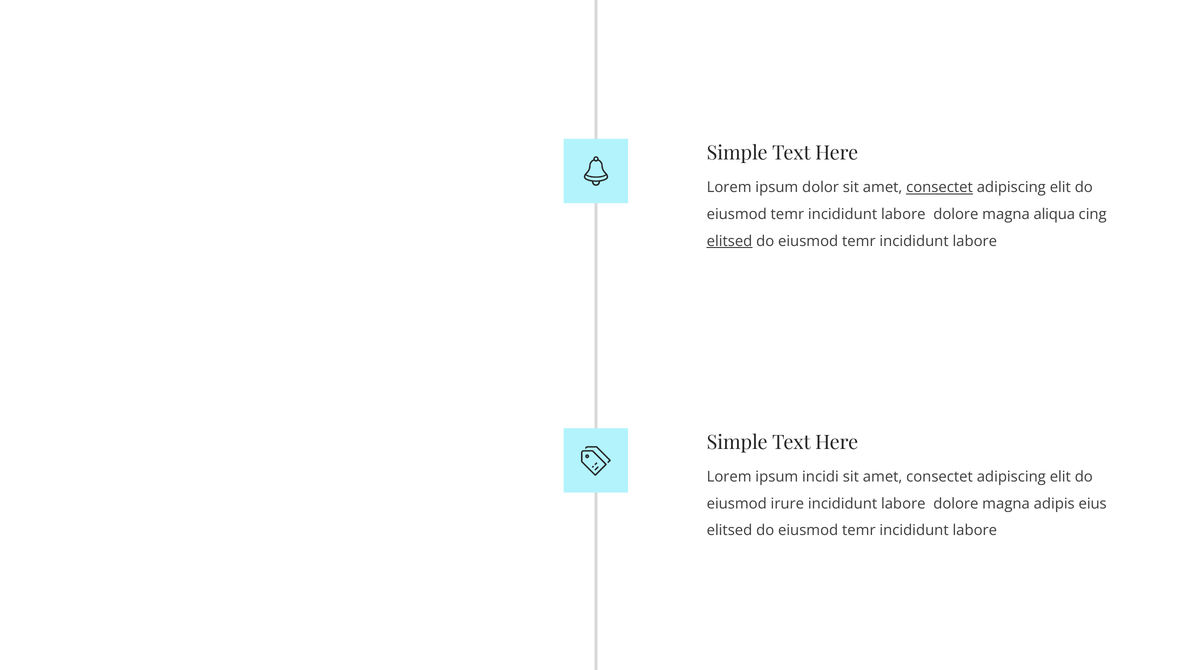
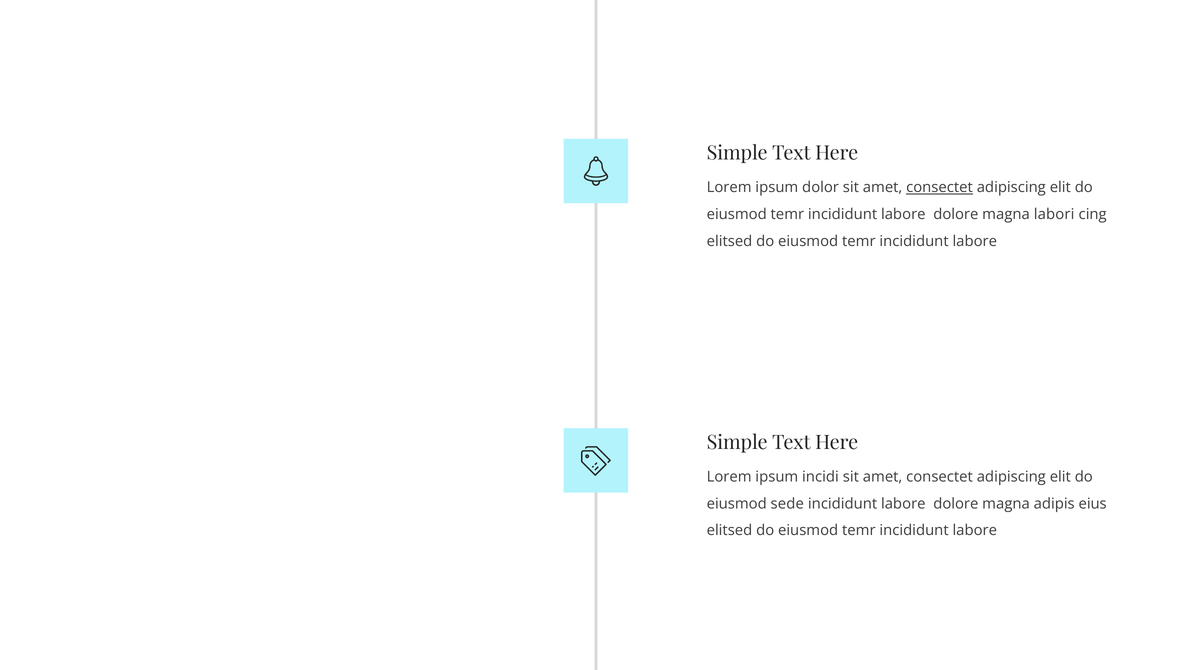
aliqua: aliqua -> labori (1054, 214)
elitsed underline: present -> none (730, 241)
irure: irure -> sede (787, 504)
